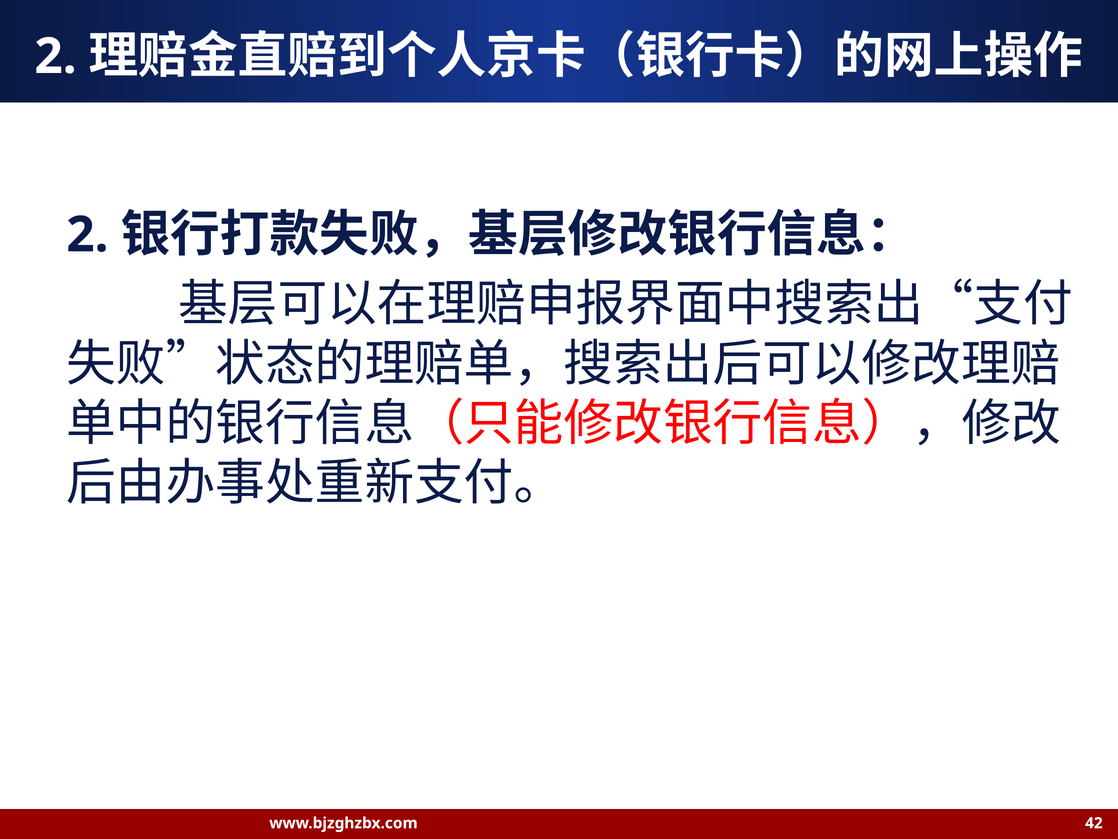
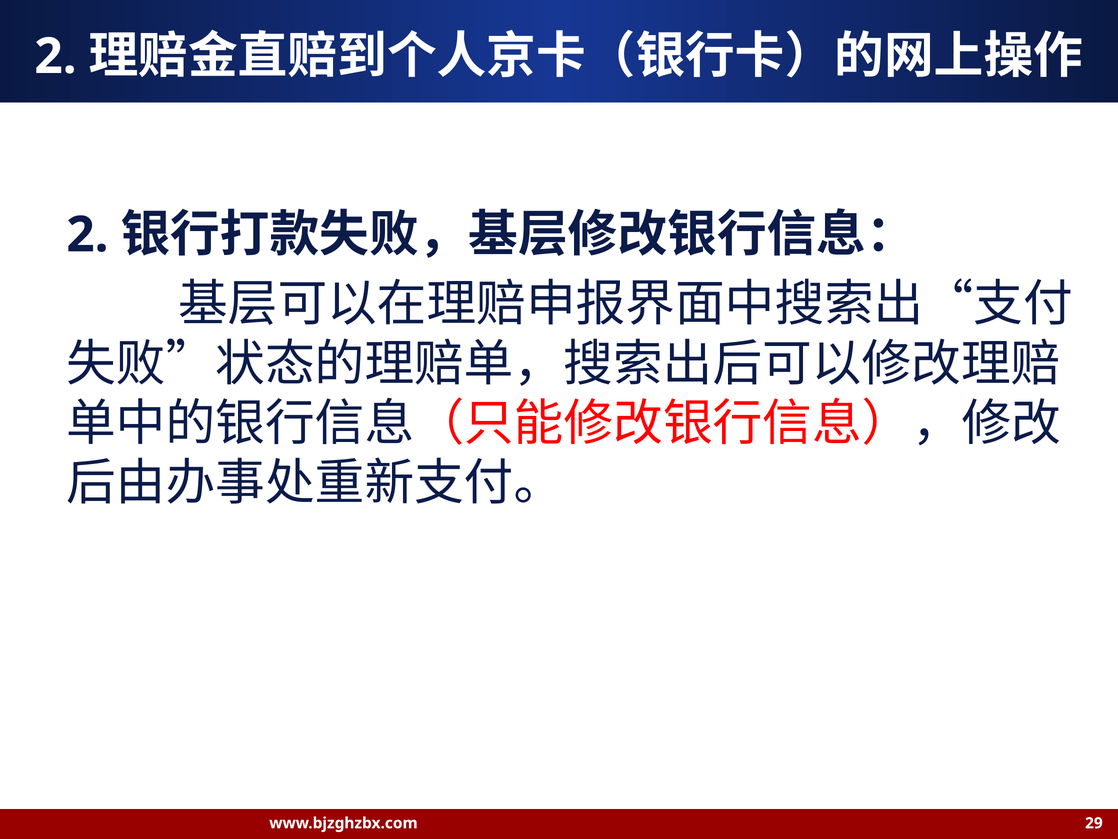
42: 42 -> 29 (1094, 823)
